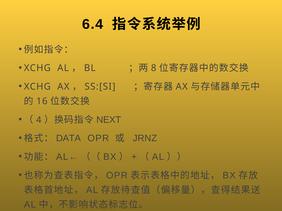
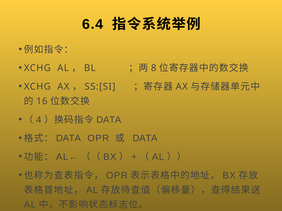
NEXT: NEXT -> DATA (109, 120)
JRNZ: JRNZ -> DATA (145, 139)
